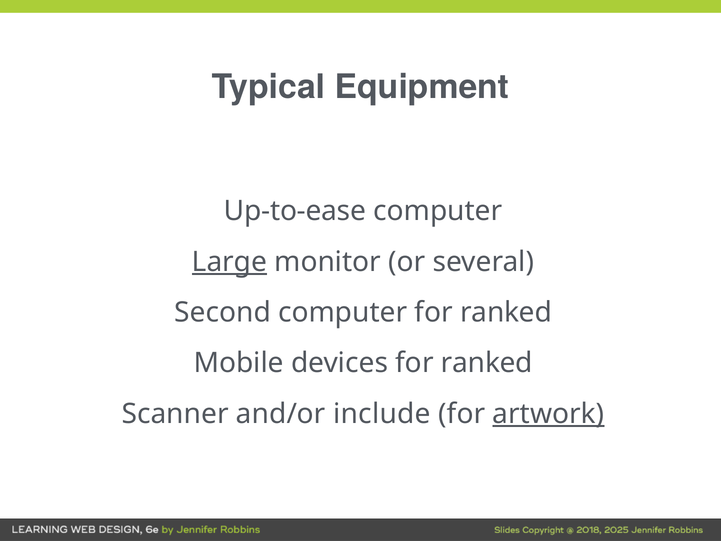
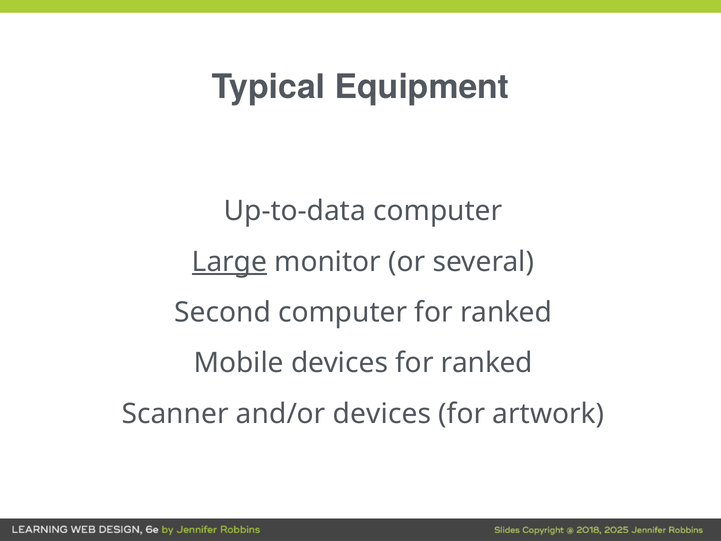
Up-to-ease: Up-to-ease -> Up-to-data (295, 211)
and/or include: include -> devices (382, 414)
artwork underline: present -> none (548, 414)
